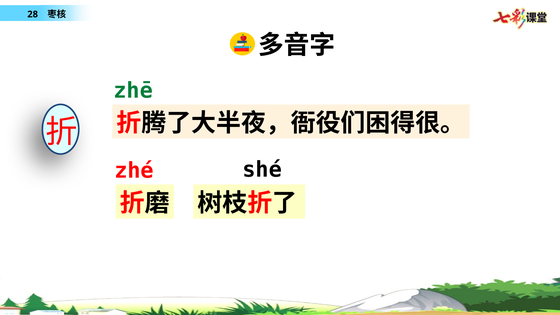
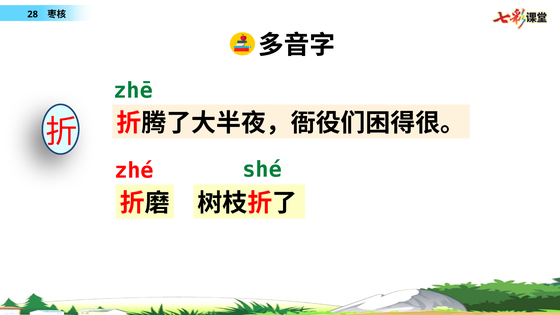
shé colour: black -> green (262, 170)
